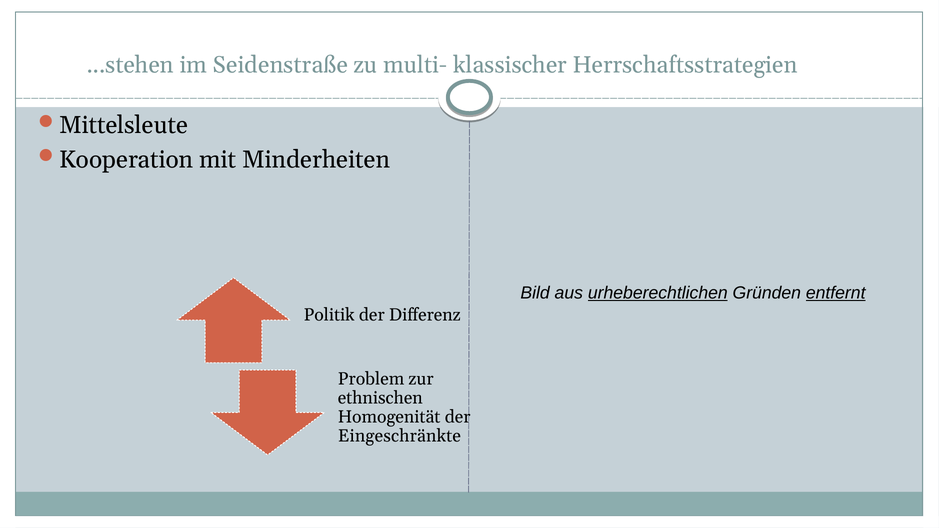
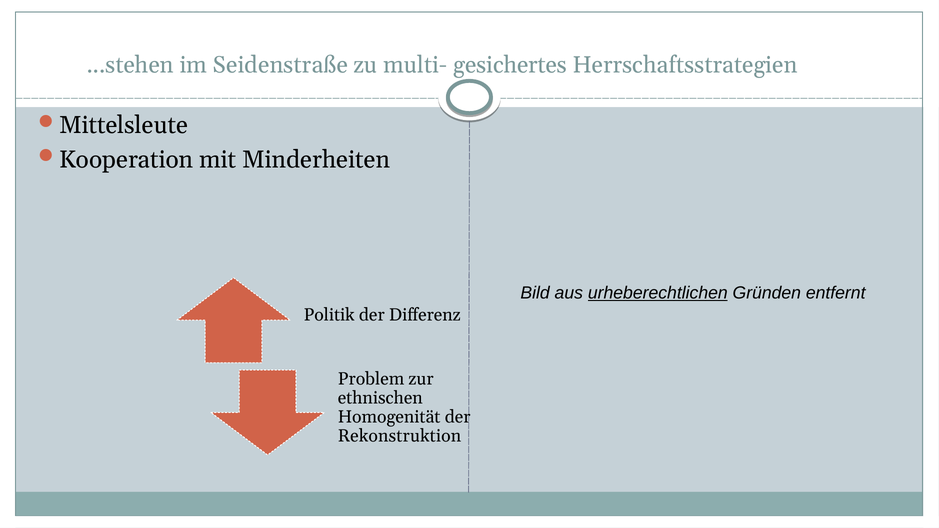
klassischer: klassischer -> gesichertes (510, 65)
entfernt underline: present -> none (836, 293)
Eingeschränkte: Eingeschränkte -> Rekonstruktion (399, 436)
